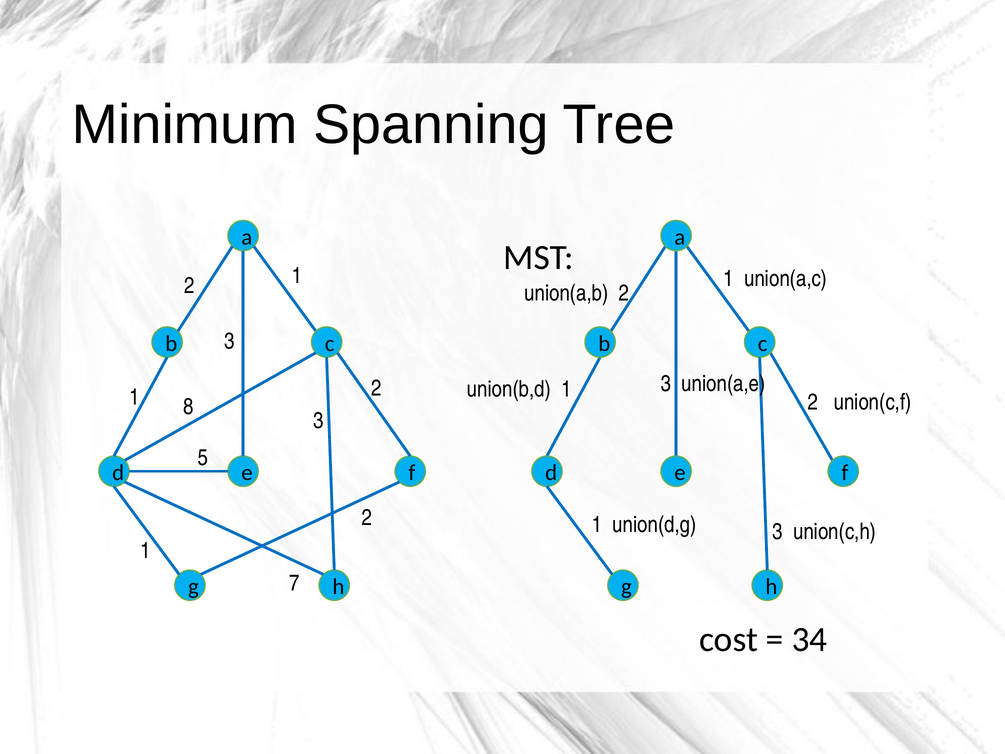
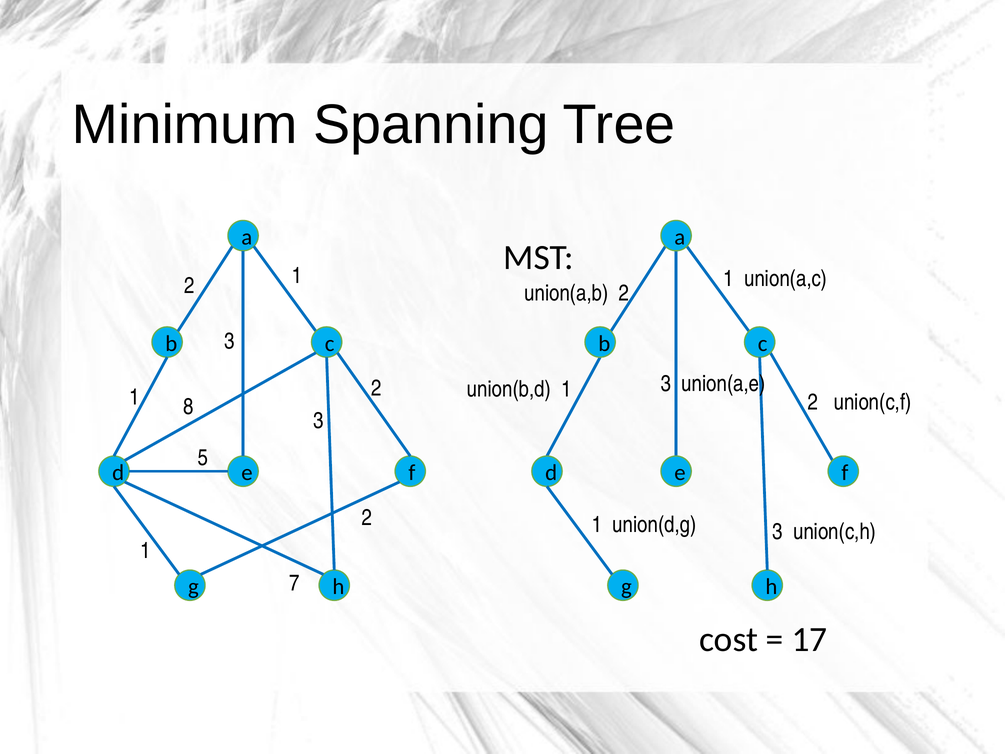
34: 34 -> 17 (809, 639)
